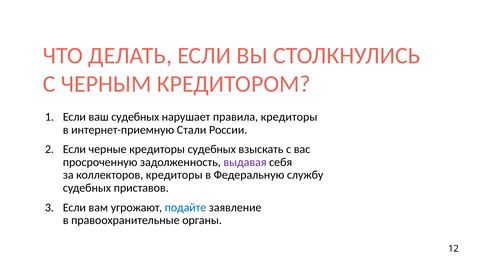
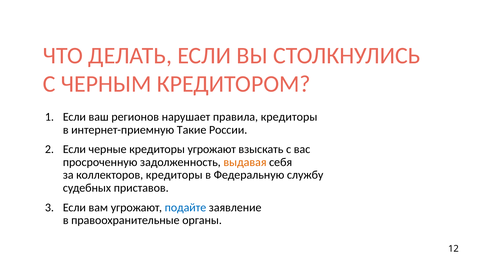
ваш судебных: судебных -> регионов (135, 117)
Стали: Стали -> Такие (192, 130)
кредиторы судебных: судебных -> угрожают (212, 150)
выдавая colour: purple -> orange (245, 162)
